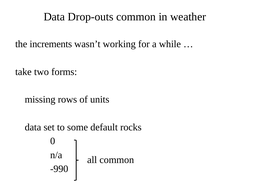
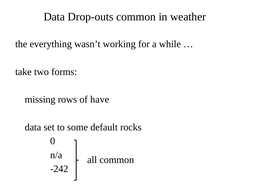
increments: increments -> everything (51, 44)
units: units -> have (100, 99)
-990: -990 -> -242 (59, 168)
